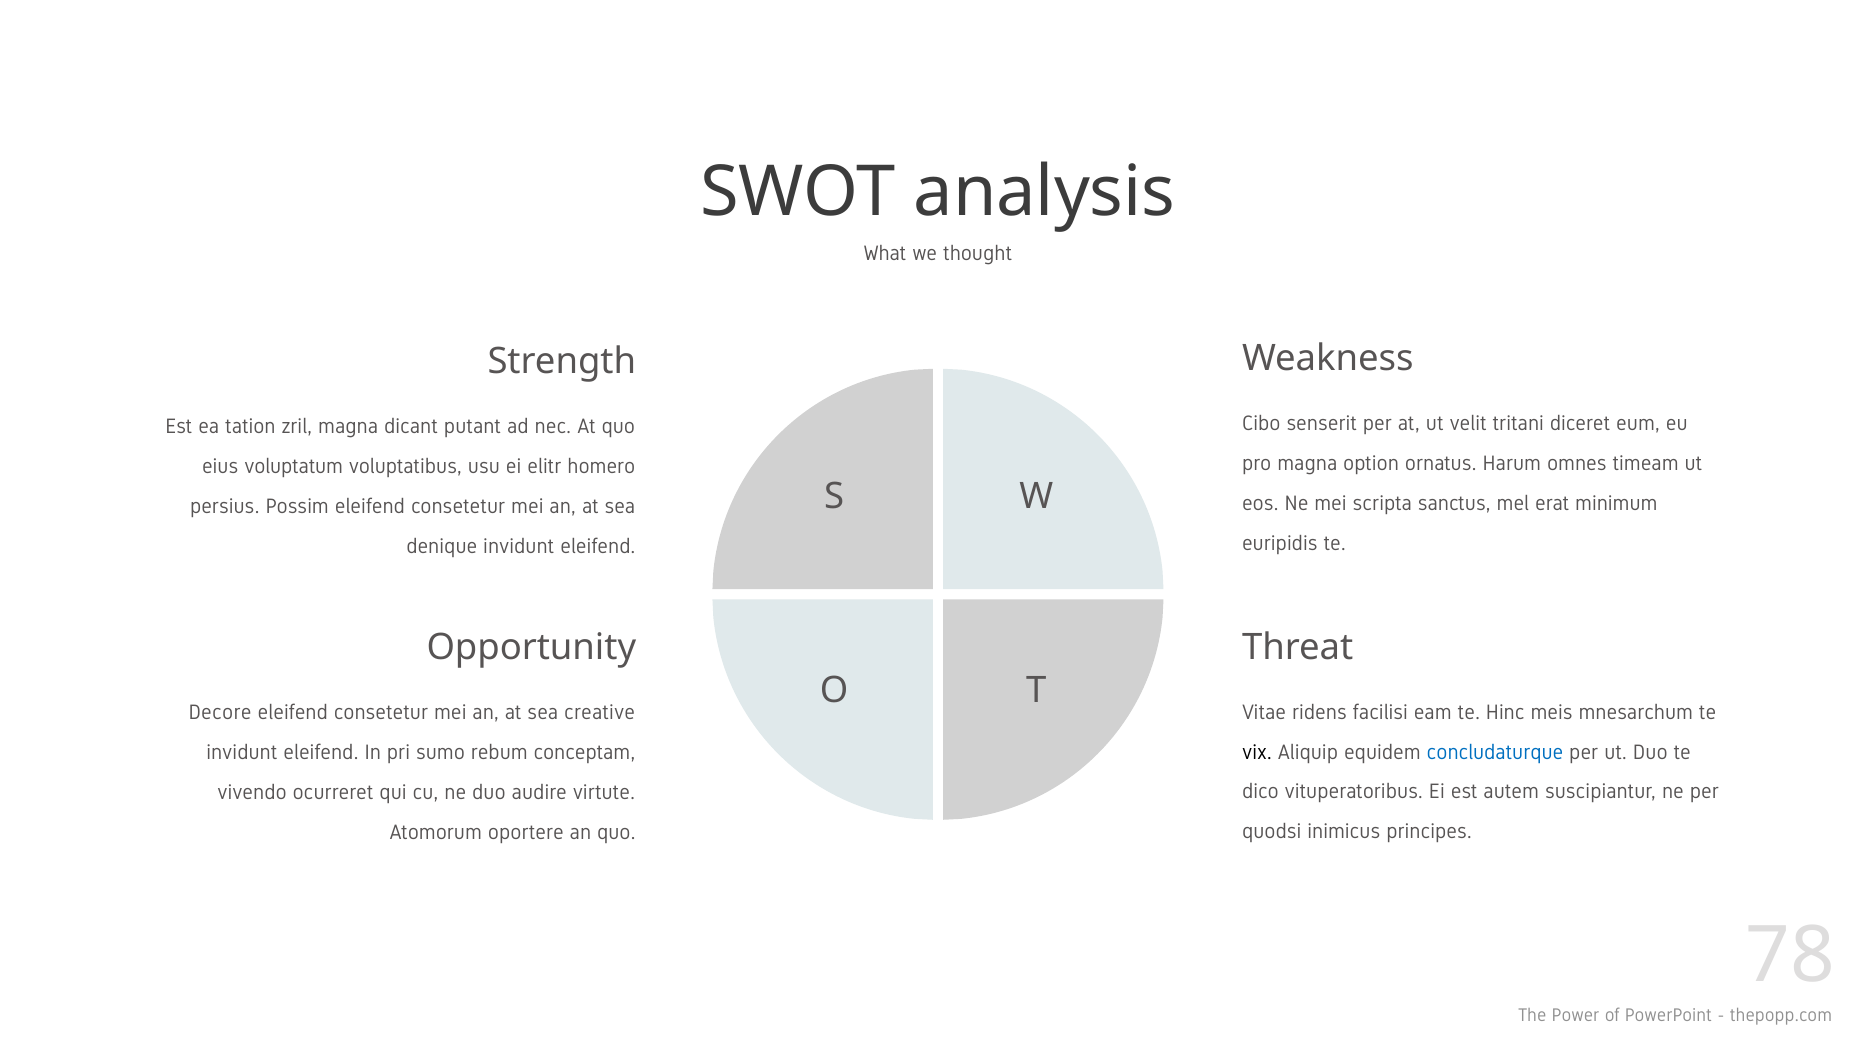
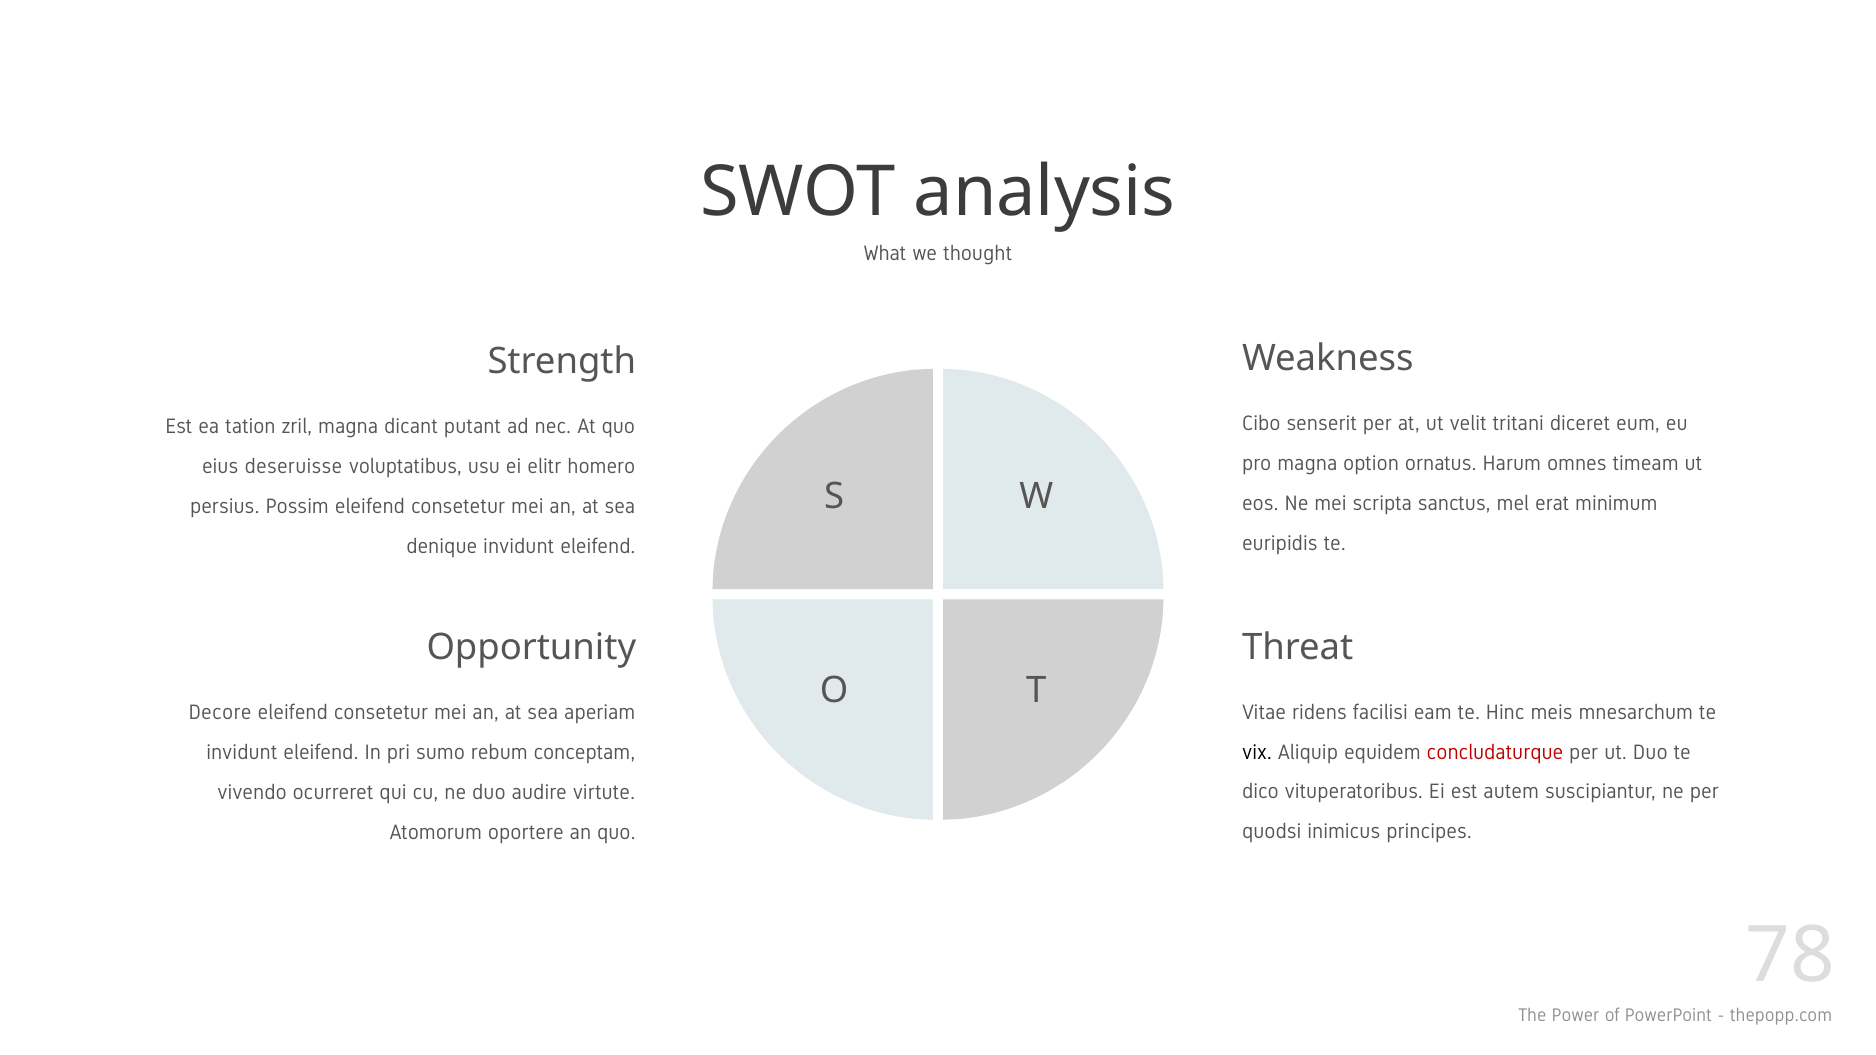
voluptatum: voluptatum -> deseruisse (293, 467)
creative: creative -> aperiam (600, 712)
concludaturque colour: blue -> red (1495, 752)
